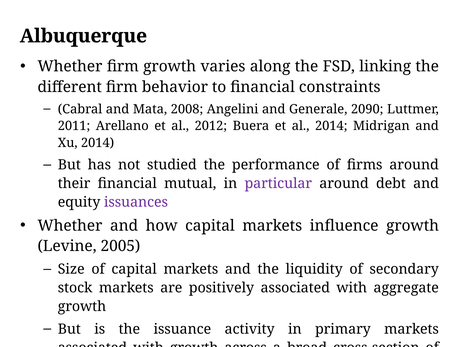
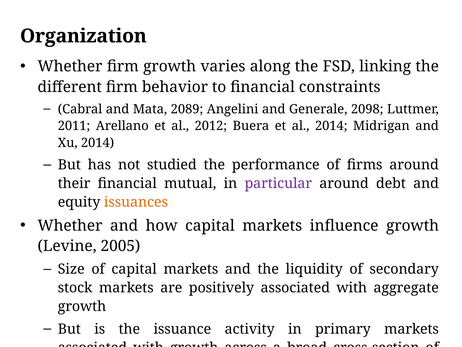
Albuquerque: Albuquerque -> Organization (83, 36)
2008: 2008 -> 2089 (187, 109)
2090: 2090 -> 2098 (367, 109)
issuances colour: purple -> orange (136, 202)
